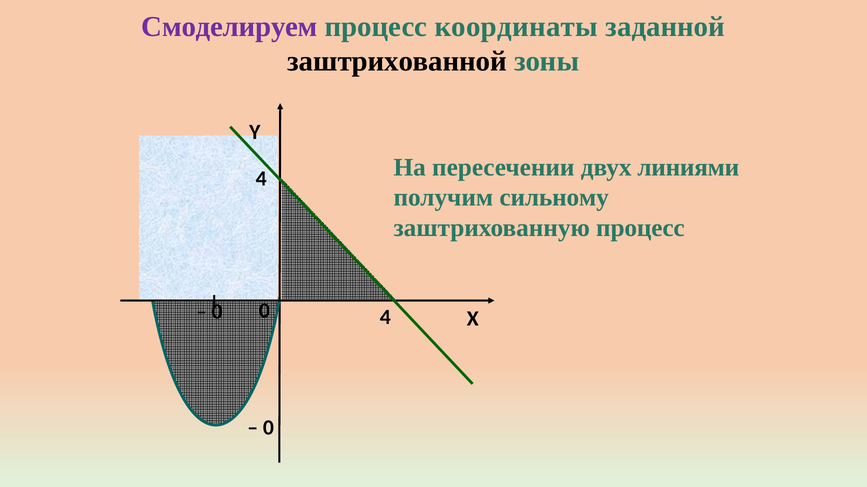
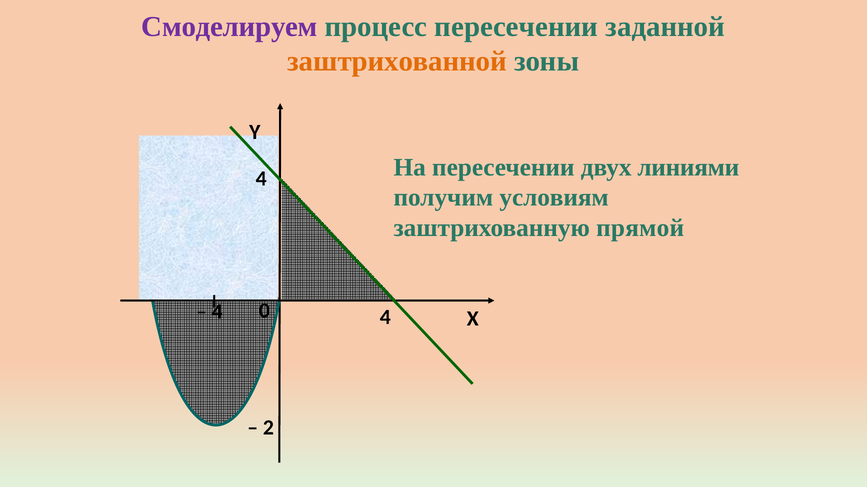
процесс координаты: координаты -> пересечении (516, 27)
заштрихованной colour: black -> orange (397, 61)
сильному: сильному -> условиям (554, 198)
процесс: процесс -> прямой (640, 228)
0: 0 -> 4 (217, 312)
0: 0 -> 2 (268, 428)
